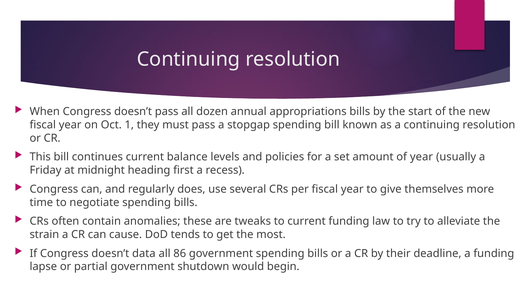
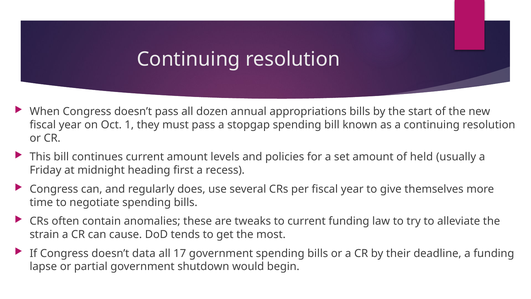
current balance: balance -> amount (187, 157)
of year: year -> held (421, 157)
86: 86 -> 17 (180, 253)
